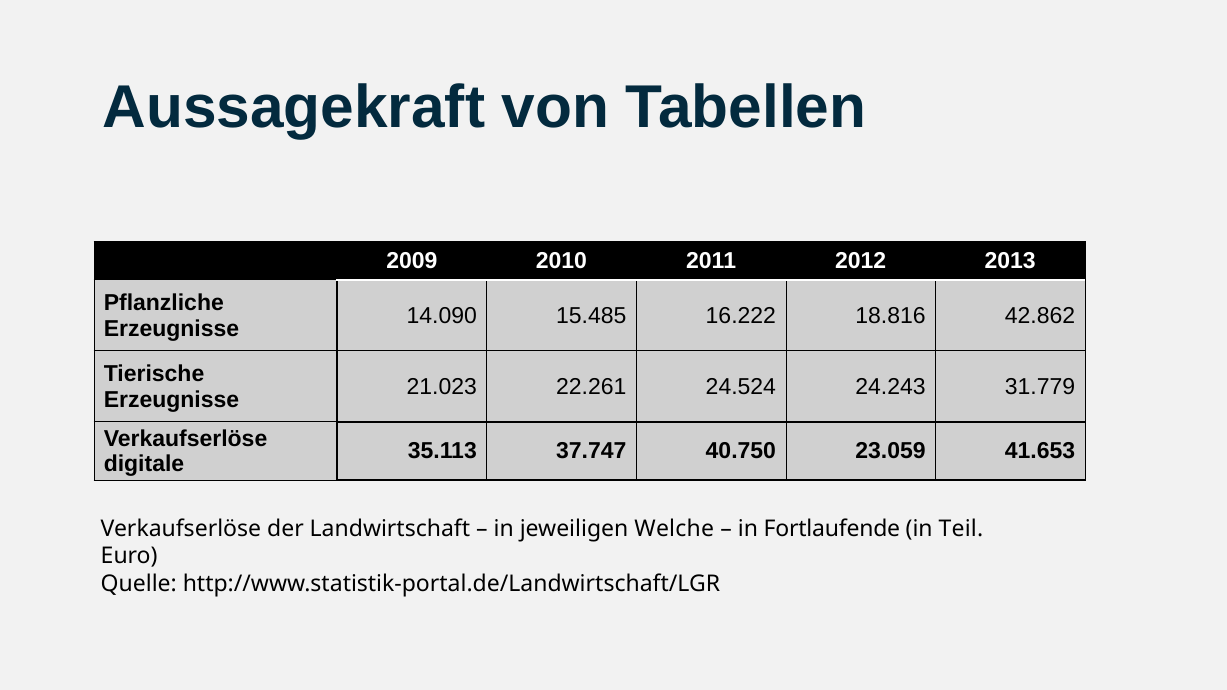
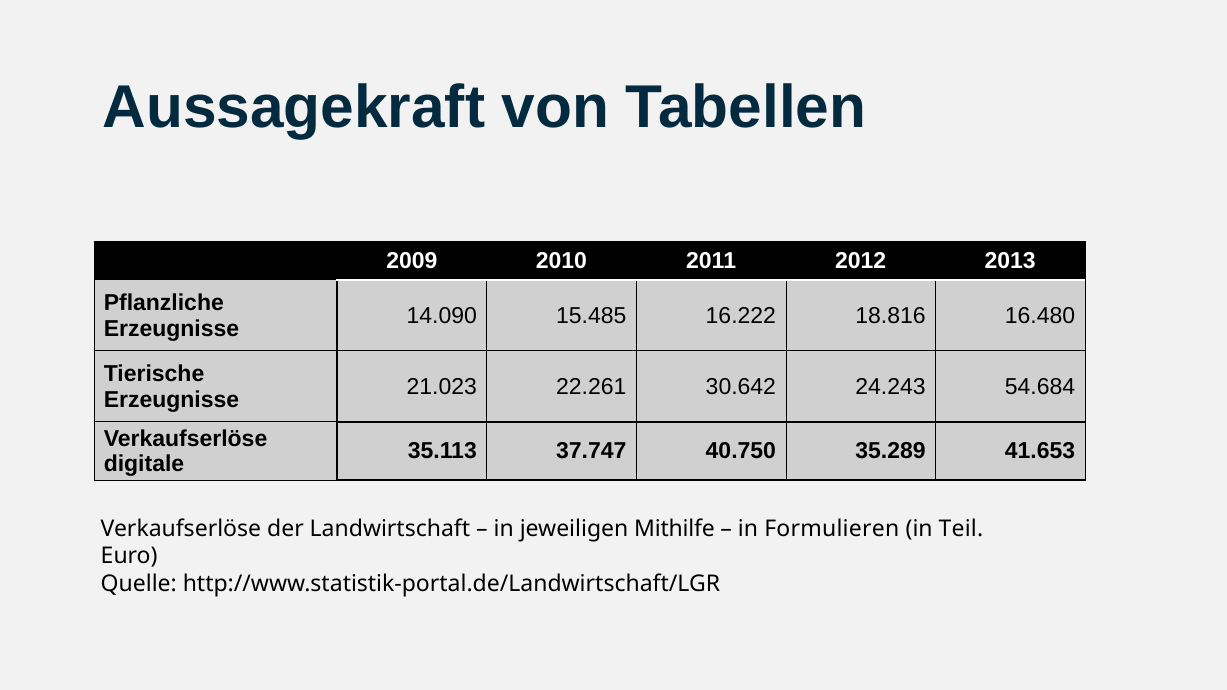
42.862: 42.862 -> 16.480 (1040, 316)
24.524: 24.524 -> 30.642 (741, 387)
31.779: 31.779 -> 54.684 (1040, 387)
23.059: 23.059 -> 35.289 (890, 451)
Welche: Welche -> Mithilfe (674, 529)
Fortlaufende: Fortlaufende -> Formulieren (832, 529)
